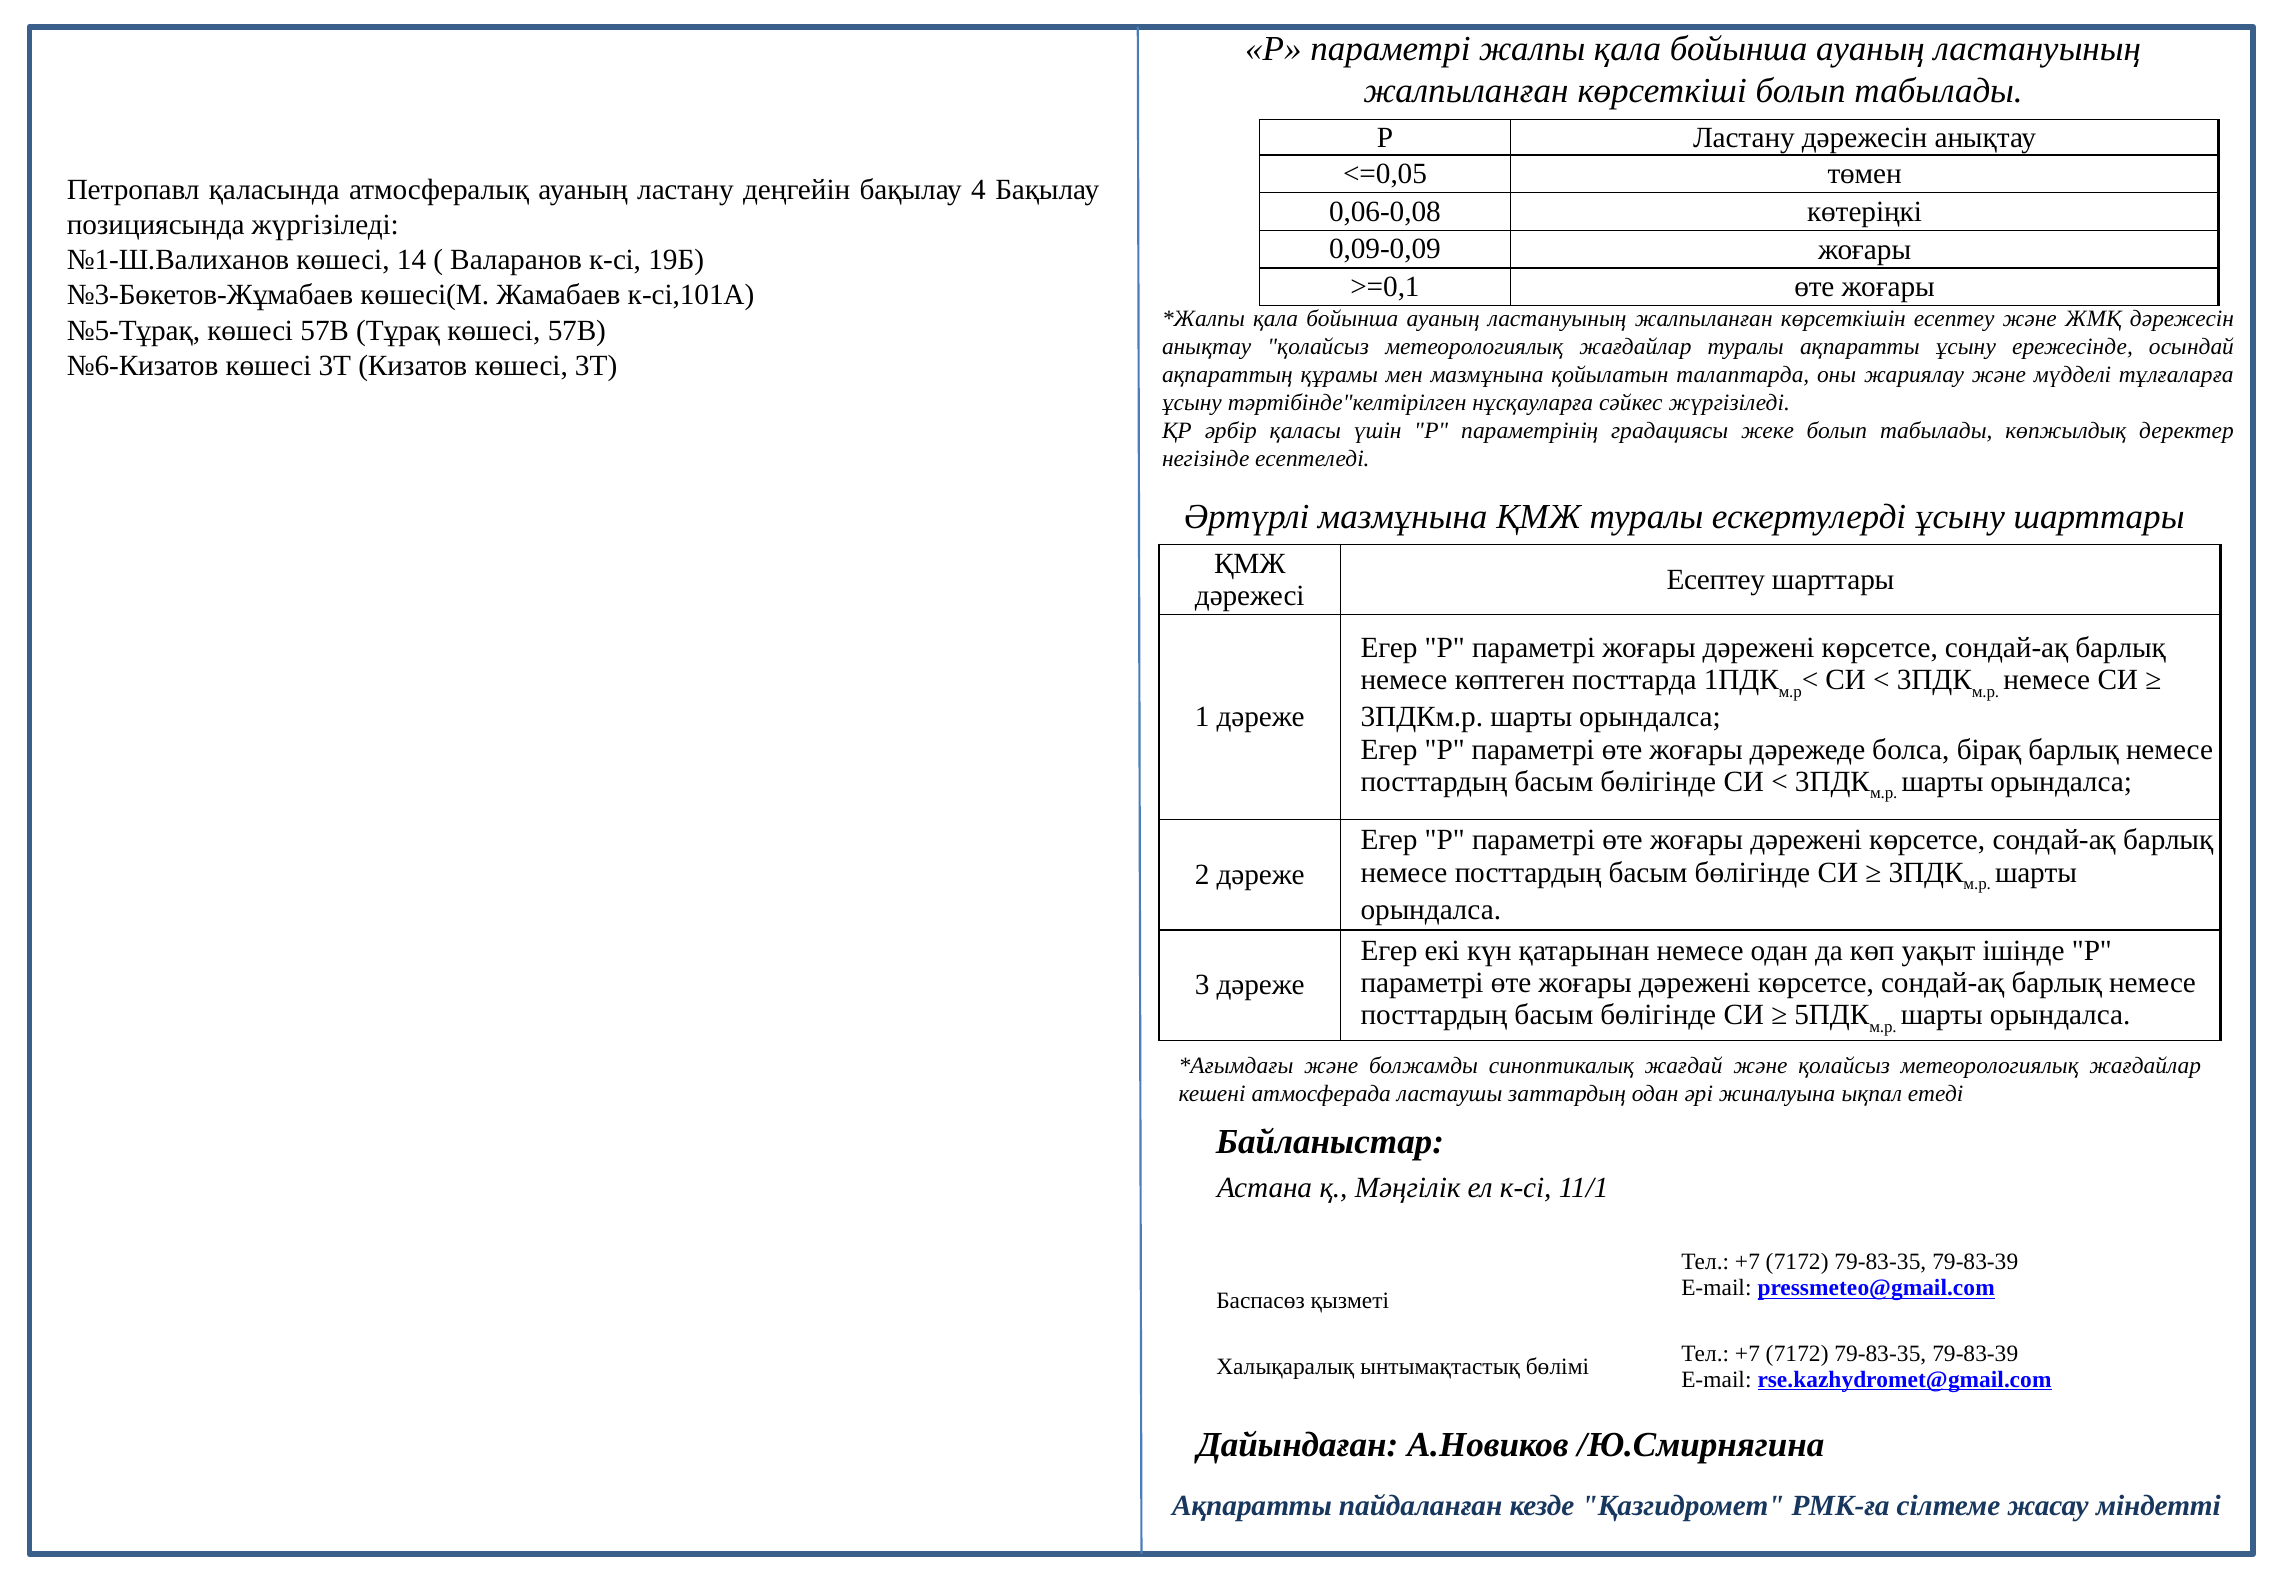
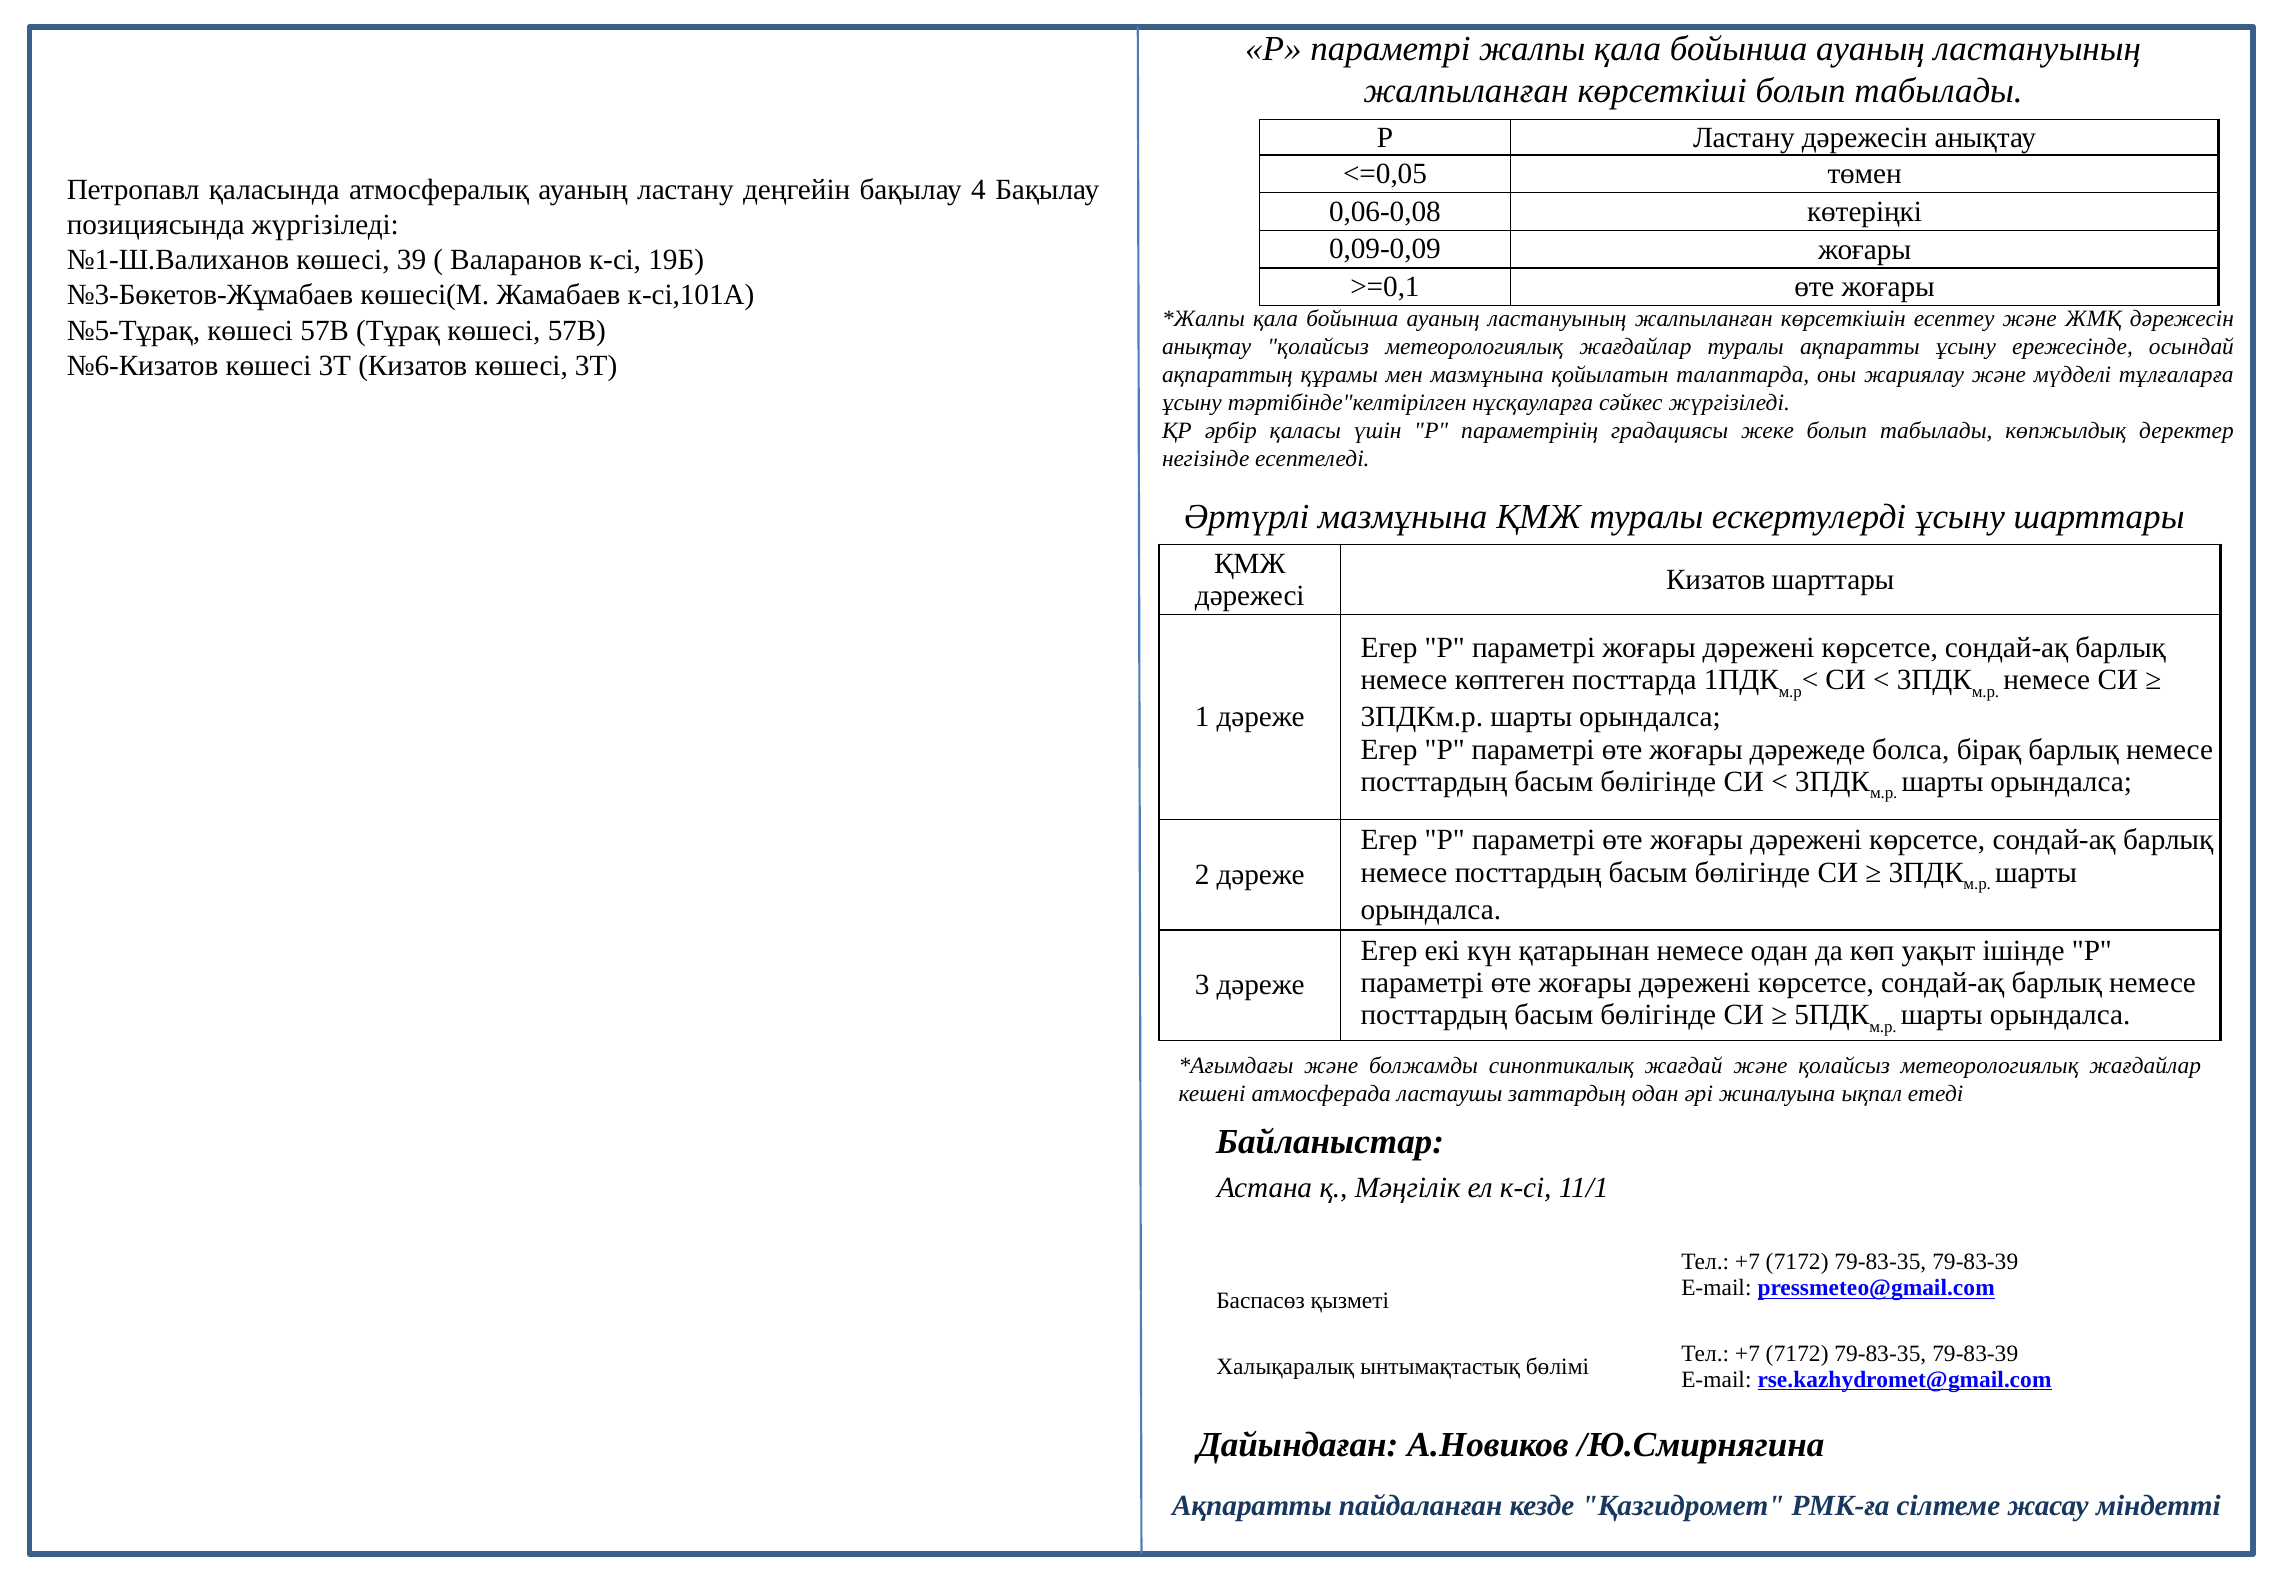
14: 14 -> 39 (412, 260)
Есептеу: Есептеу -> Кизатов (1716, 579)
